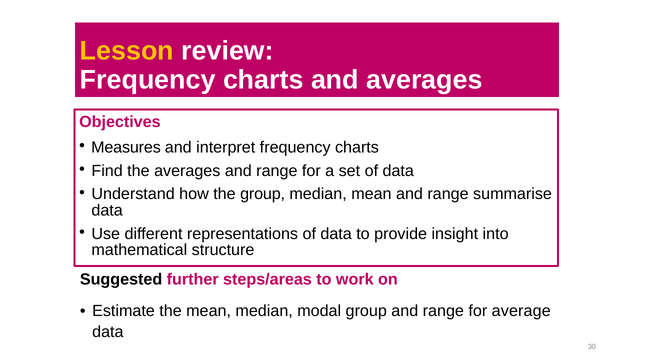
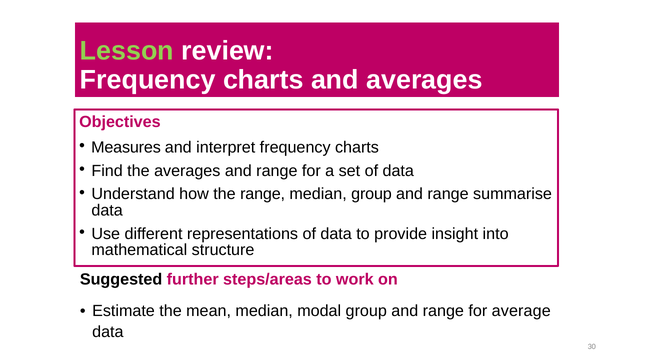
Lesson colour: yellow -> light green (127, 51)
the group: group -> range (263, 194)
median mean: mean -> group (371, 194)
